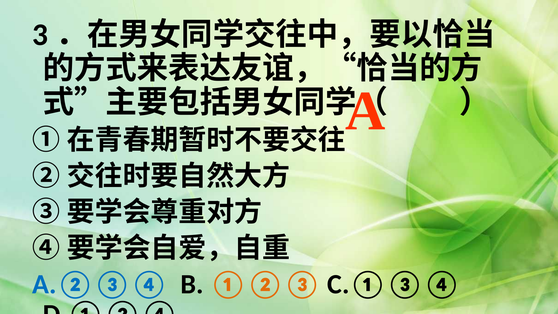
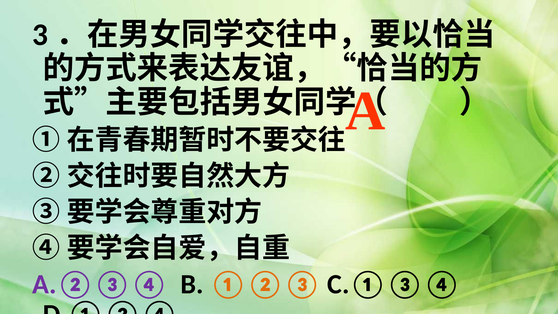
A.②③④ colour: blue -> purple (100, 284)
